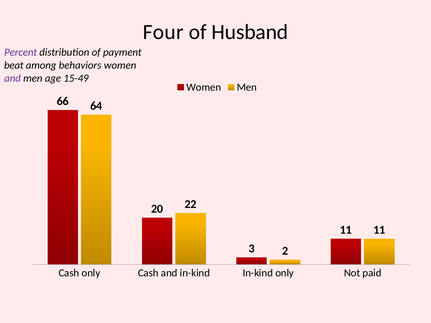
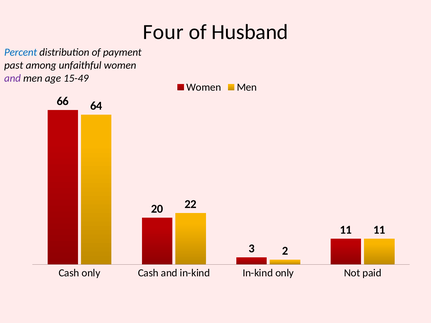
Percent colour: purple -> blue (21, 52)
beat: beat -> past (14, 65)
behaviors: behaviors -> unfaithful (80, 65)
